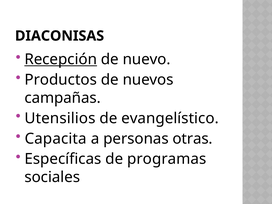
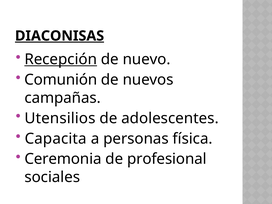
DIACONISAS underline: none -> present (60, 36)
Productos: Productos -> Comunión (61, 80)
evangelístico: evangelístico -> adolescentes (170, 118)
otras: otras -> física (193, 139)
Específicas: Específicas -> Ceremonia (63, 159)
programas: programas -> profesional (167, 159)
